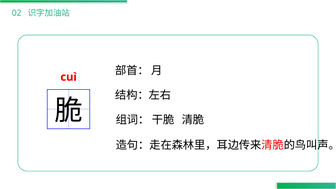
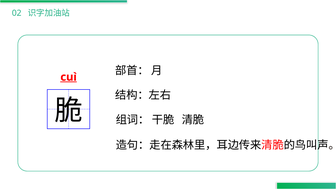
cuì underline: none -> present (69, 77)
